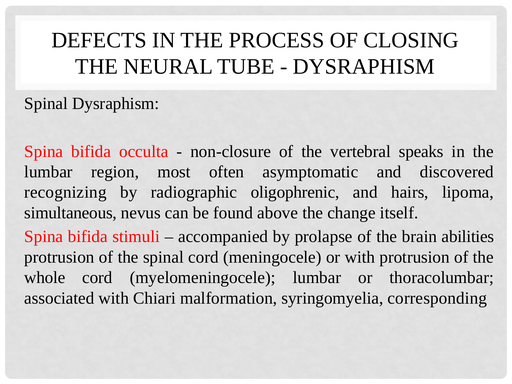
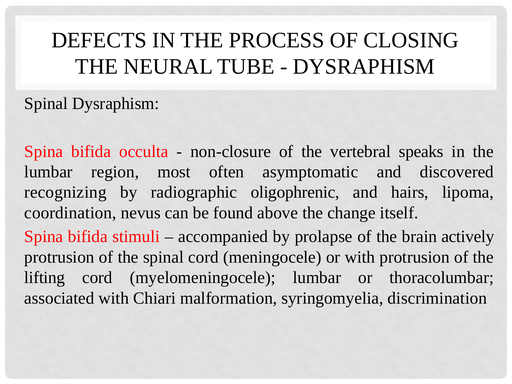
simultaneous: simultaneous -> coordination (70, 213)
abilities: abilities -> actively (468, 237)
whole: whole -> lifting (45, 278)
corresponding: corresponding -> discrimination (437, 298)
